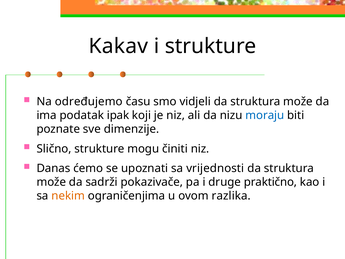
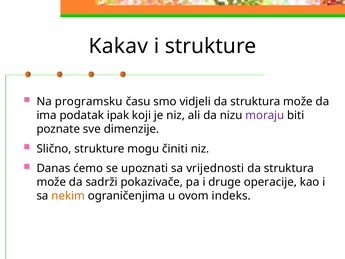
određujemo: određujemo -> programsku (89, 101)
moraju colour: blue -> purple (265, 115)
praktično: praktično -> operacije (270, 182)
razlika: razlika -> indeks (231, 196)
